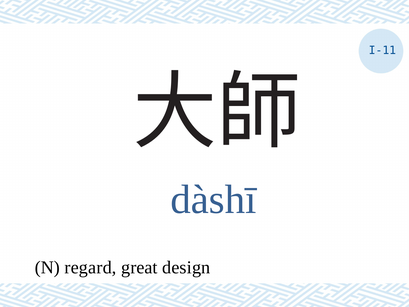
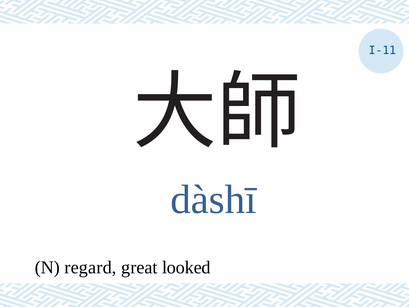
design: design -> looked (186, 267)
